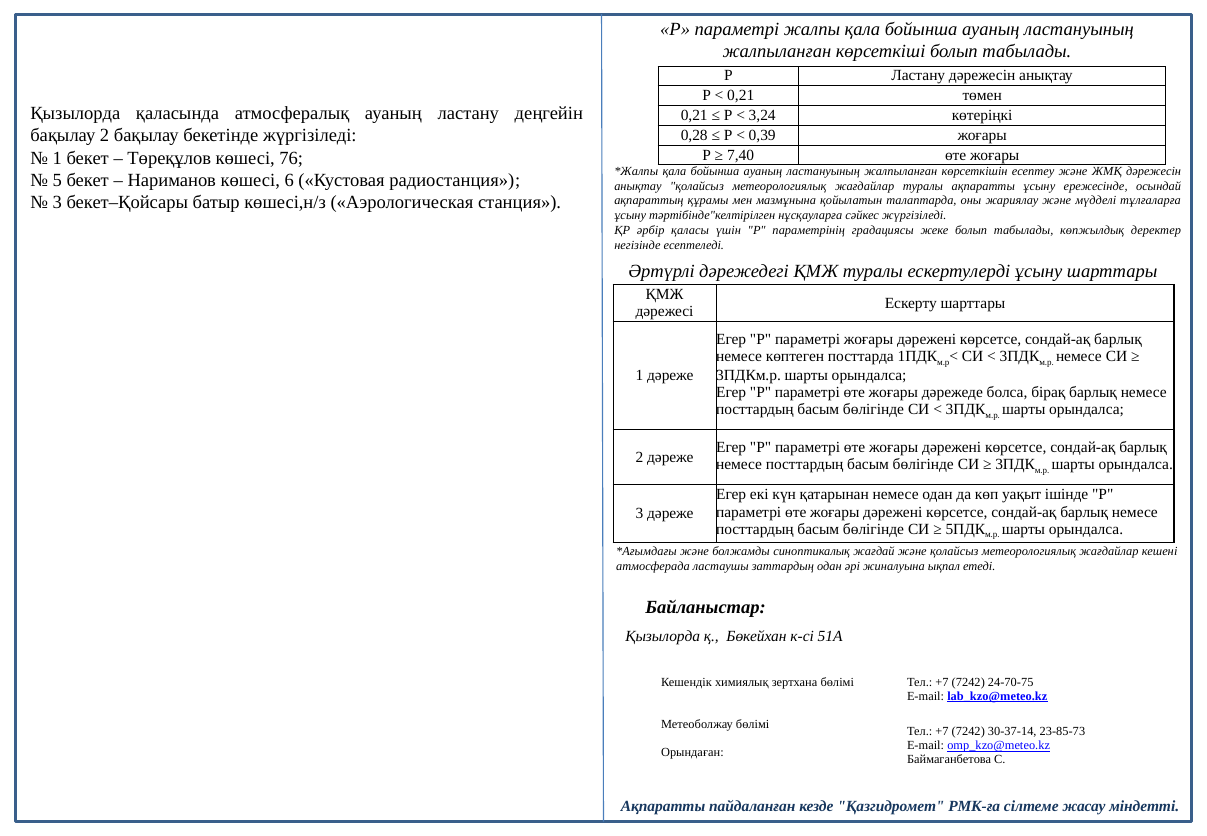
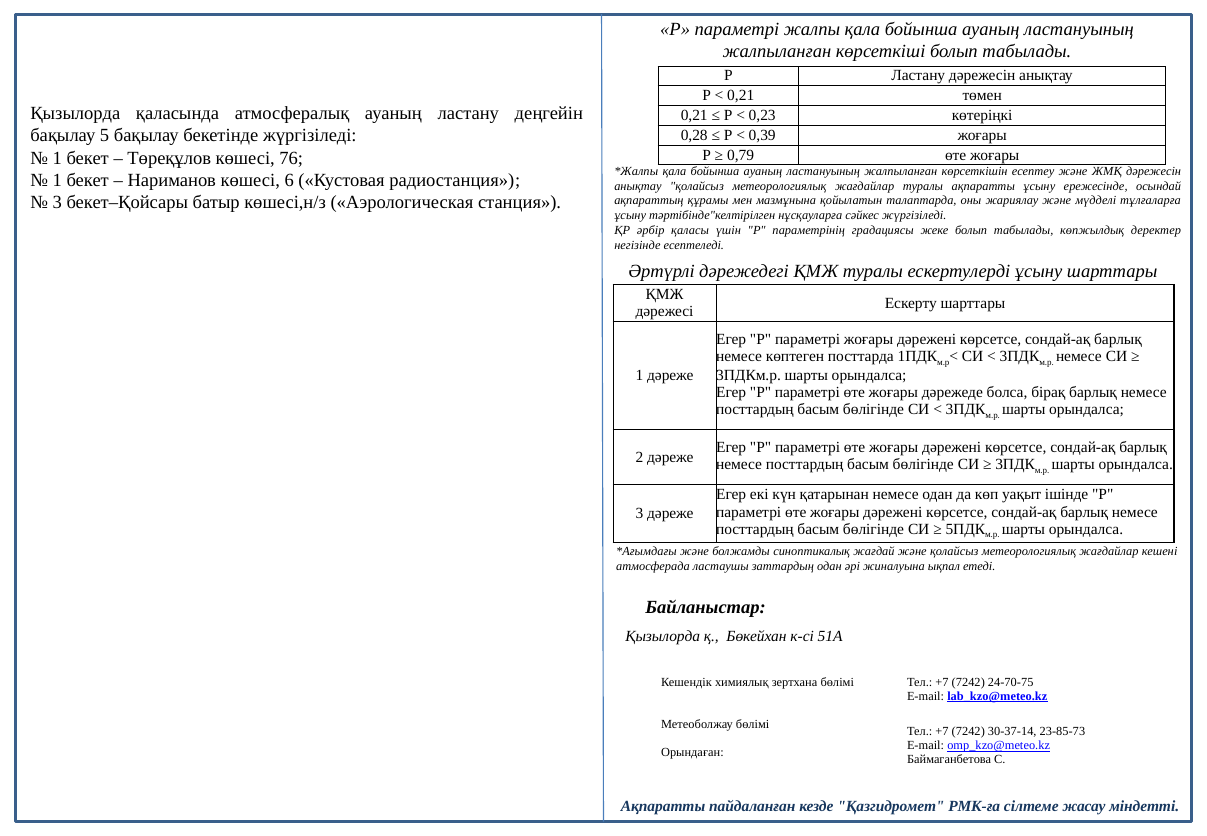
3,24: 3,24 -> 0,23 (762, 116)
бақылау 2: 2 -> 5 (105, 136)
7,40: 7,40 -> 0,79 (741, 155)
5: 5 -> 1 (57, 180)
